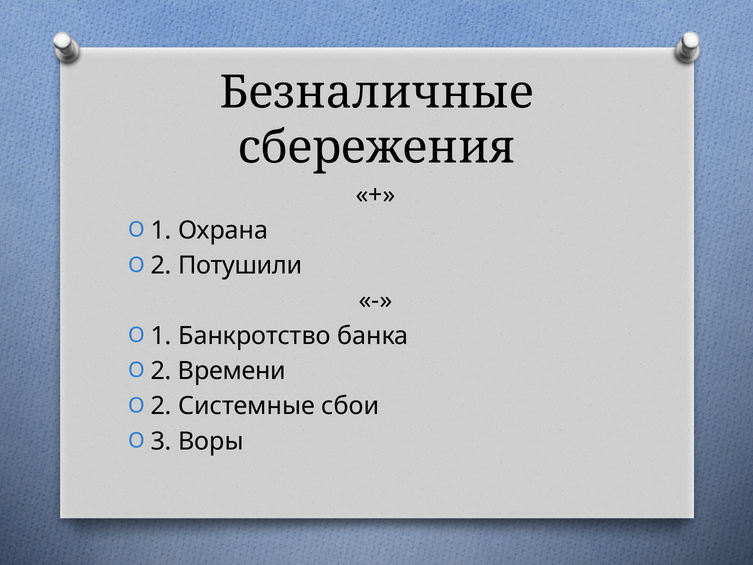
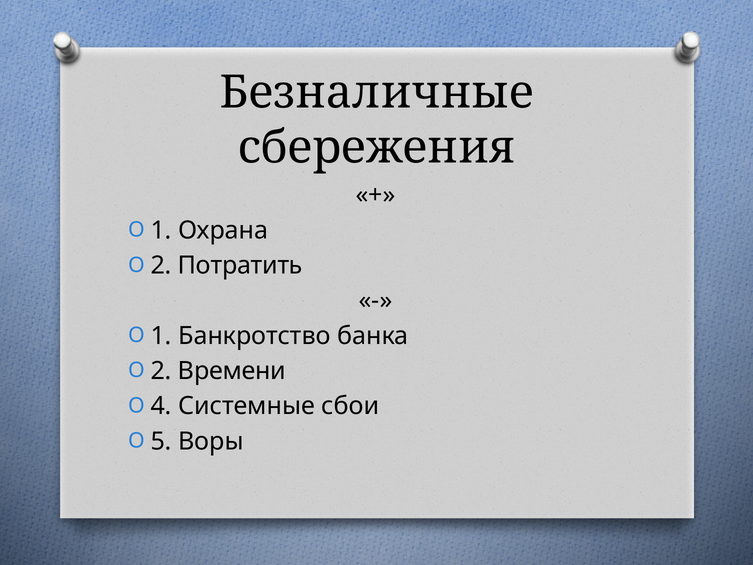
Потушили: Потушили -> Потратить (240, 265)
2: 2 -> 4 (161, 406)
3: 3 -> 5 (161, 441)
